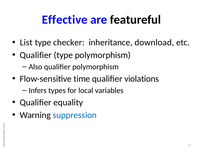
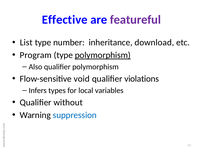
featureful colour: black -> purple (135, 20)
checker: checker -> number (69, 43)
Qualifier: Qualifier -> Program (36, 55)
polymorphism underline: none -> present (103, 55)
time: time -> void (82, 79)
equality: equality -> without (68, 103)
